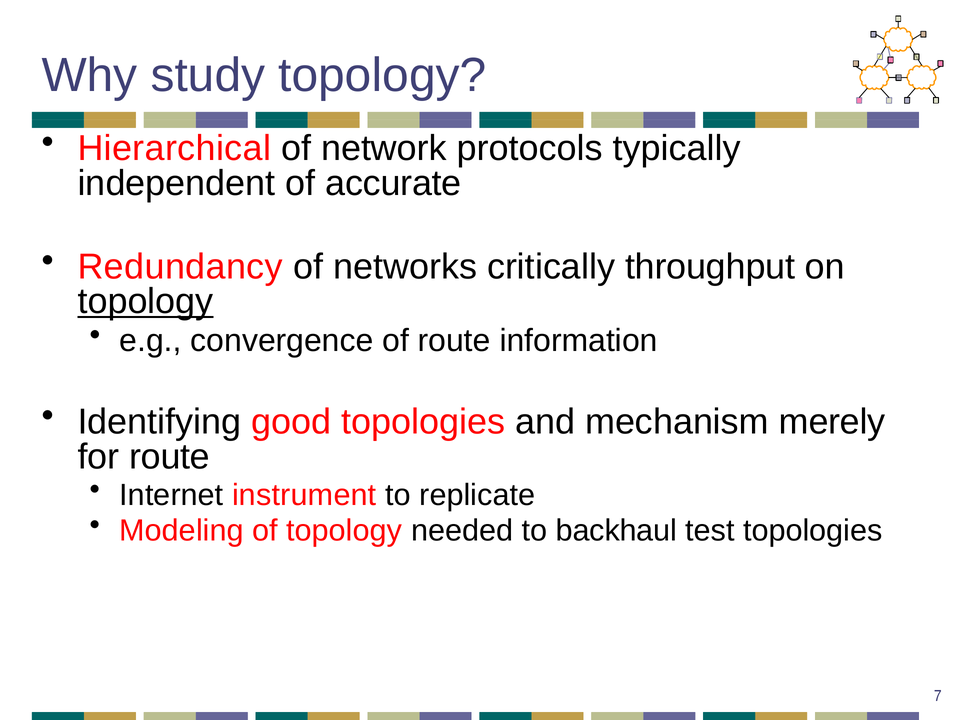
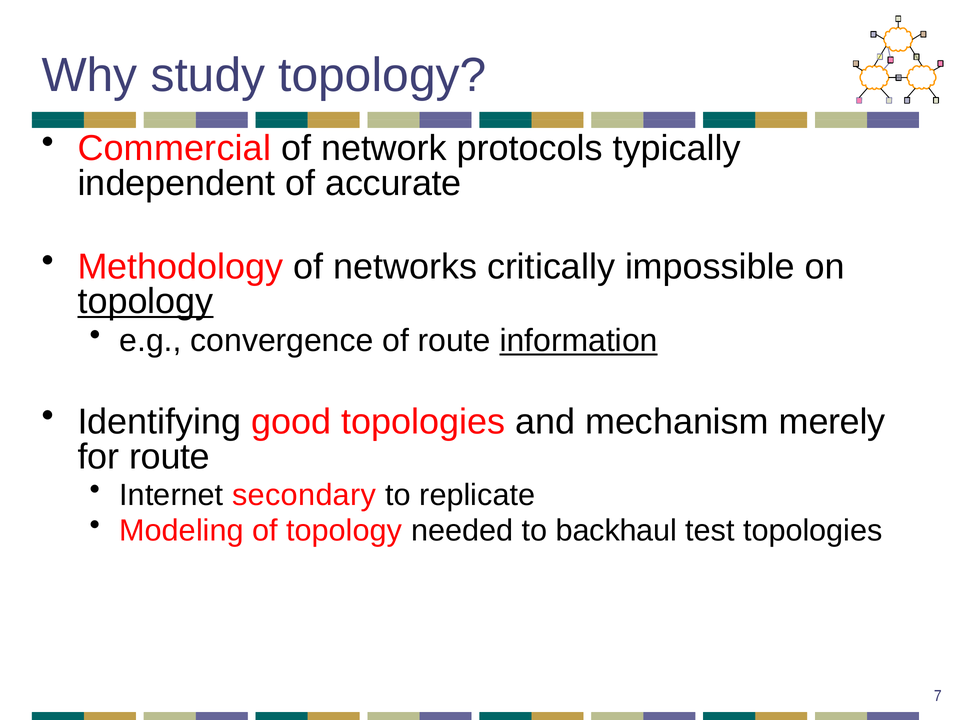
Hierarchical: Hierarchical -> Commercial (174, 148)
Redundancy: Redundancy -> Methodology (180, 266)
throughput: throughput -> impossible (710, 266)
information underline: none -> present (579, 340)
instrument: instrument -> secondary (304, 495)
